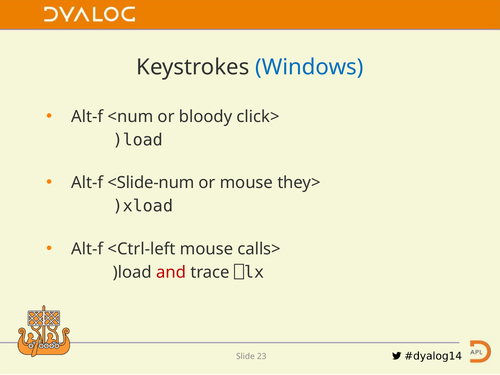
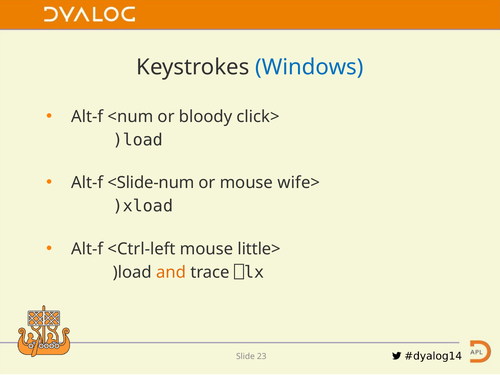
they>: they> -> wife> (299, 183)
calls>: calls> -> little> (259, 249)
and colour: red -> orange (171, 272)
